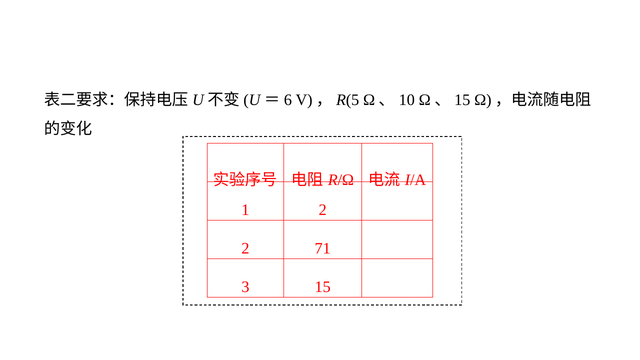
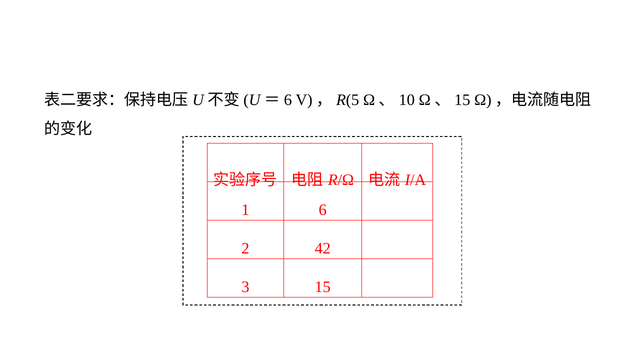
1 2: 2 -> 6 (323, 210)
71: 71 -> 42 (323, 248)
